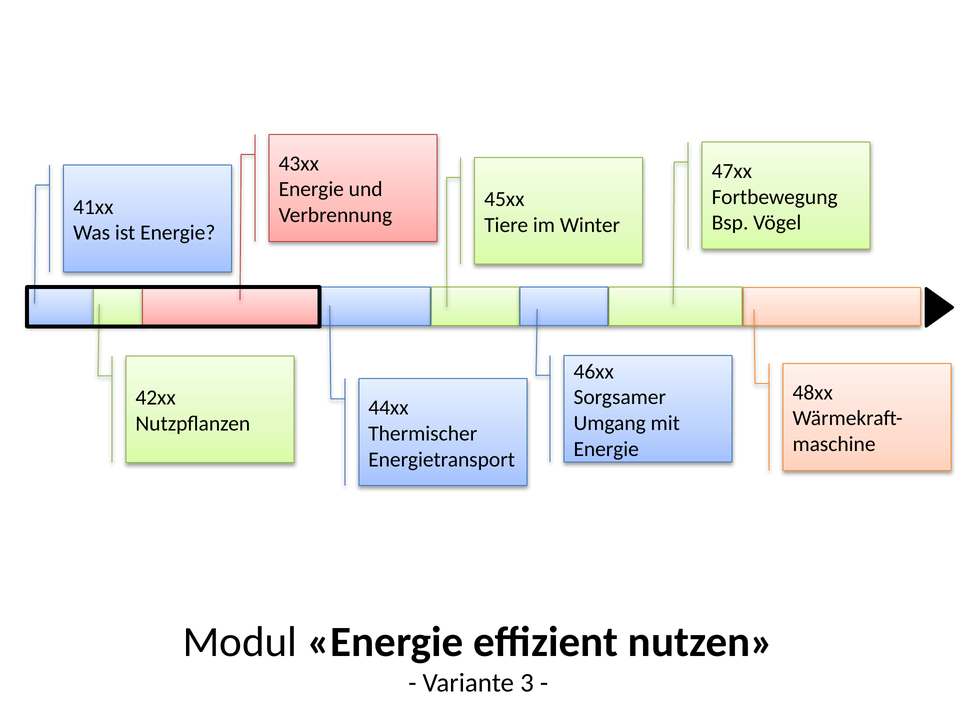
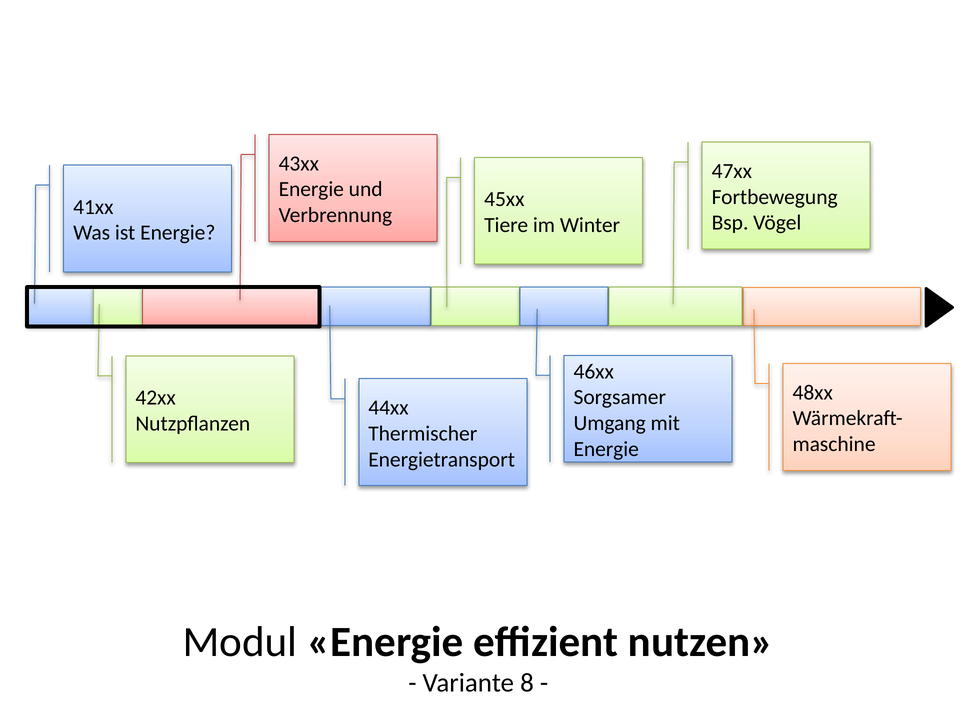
3: 3 -> 8 (527, 683)
